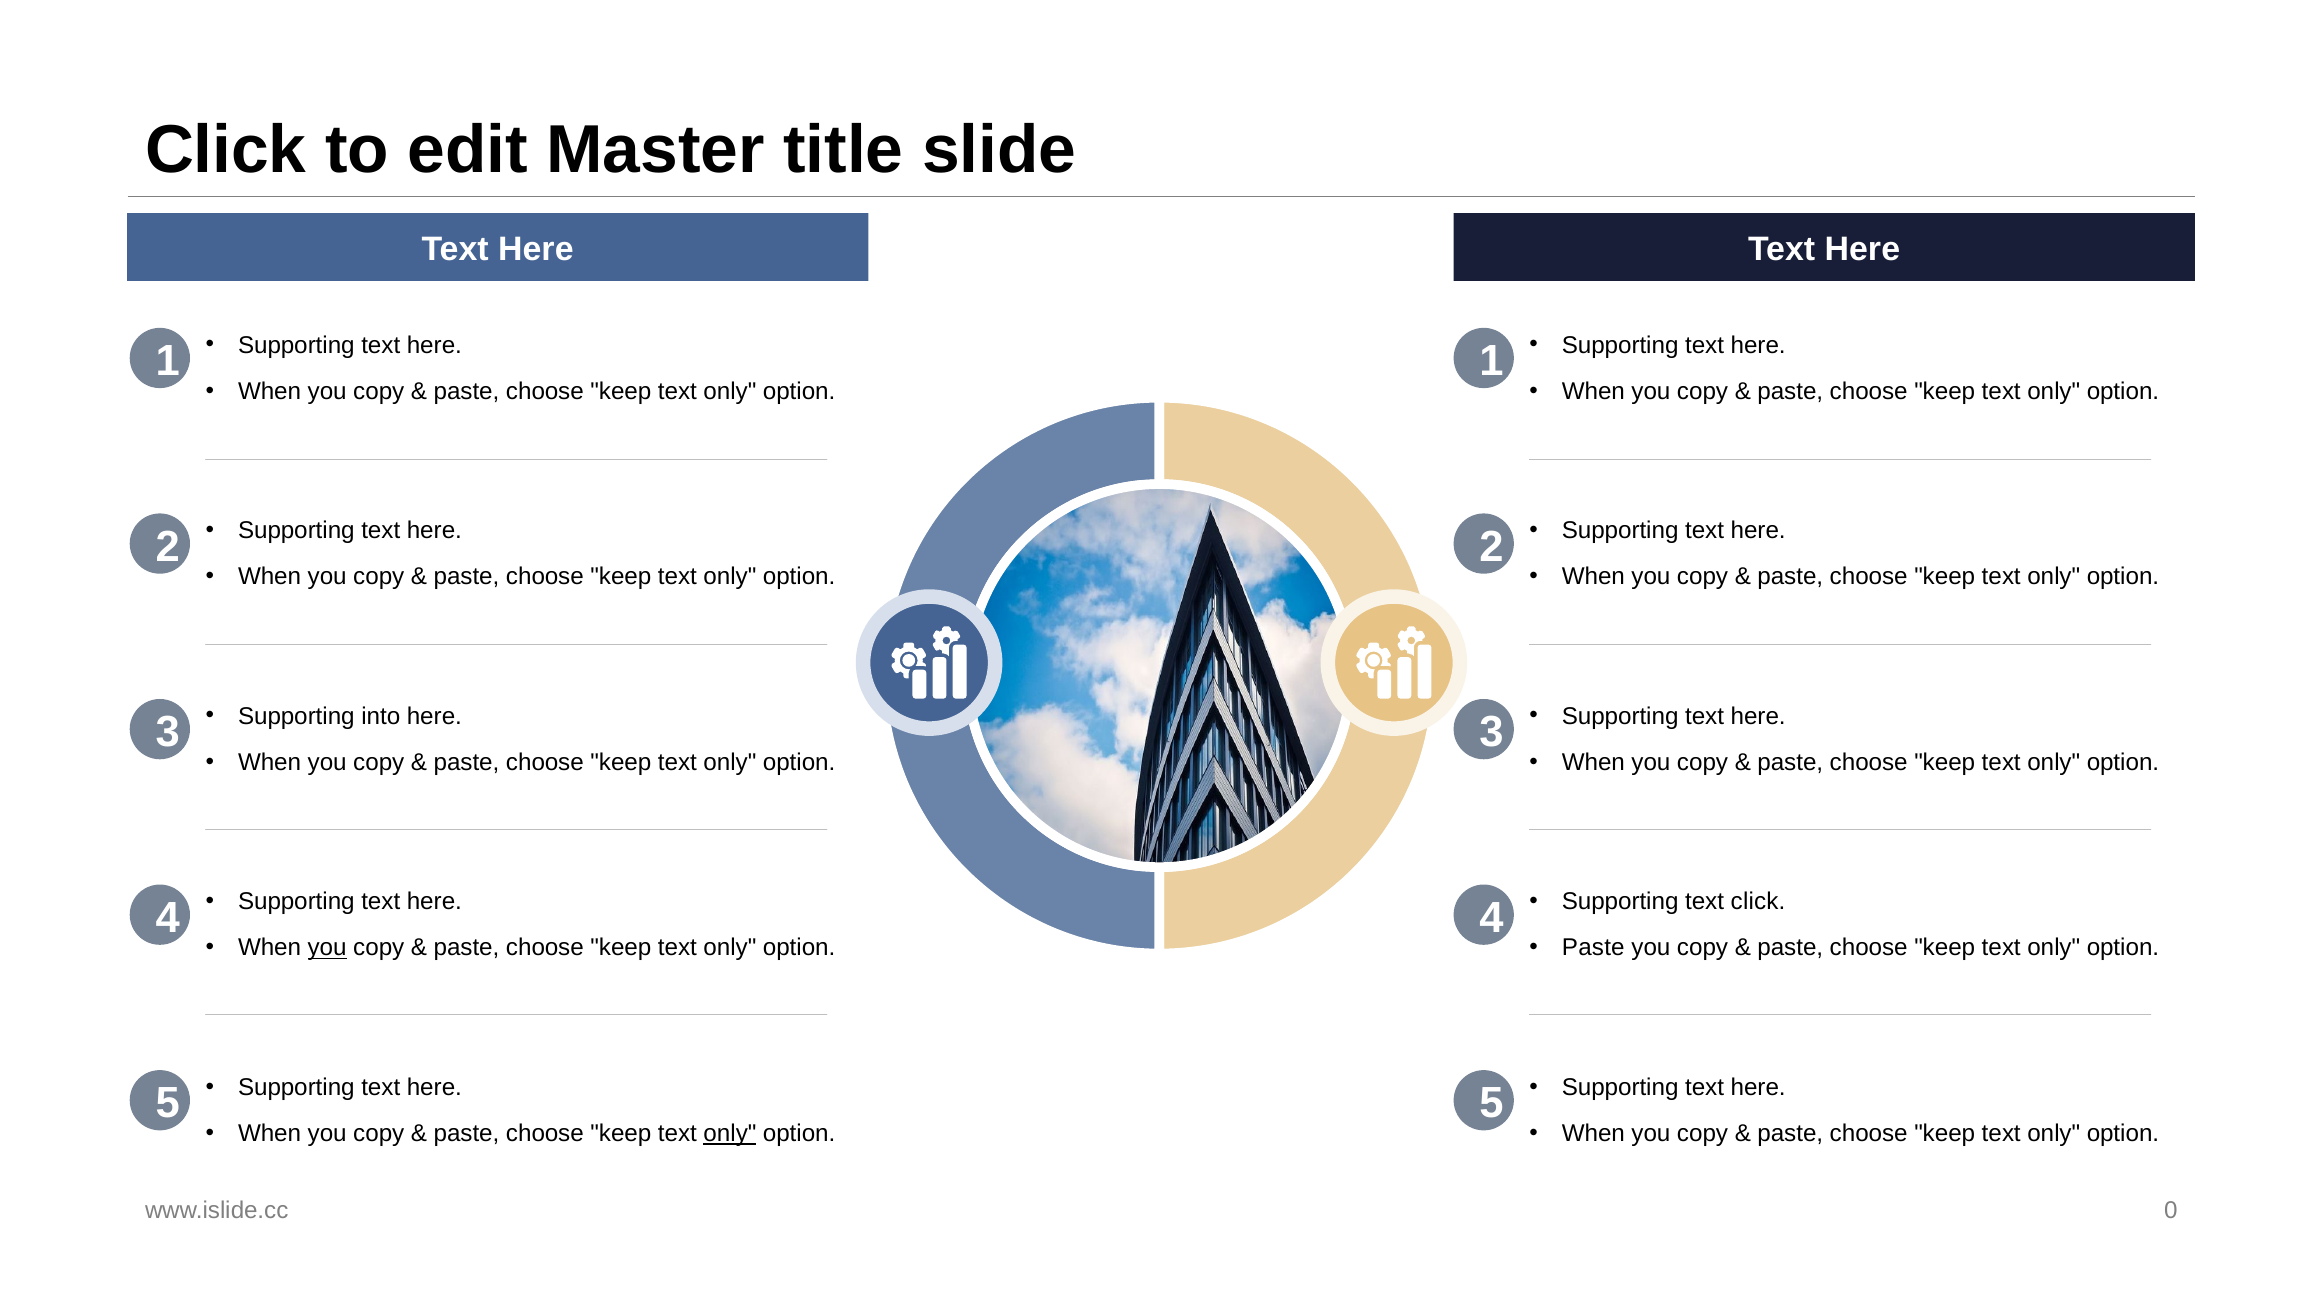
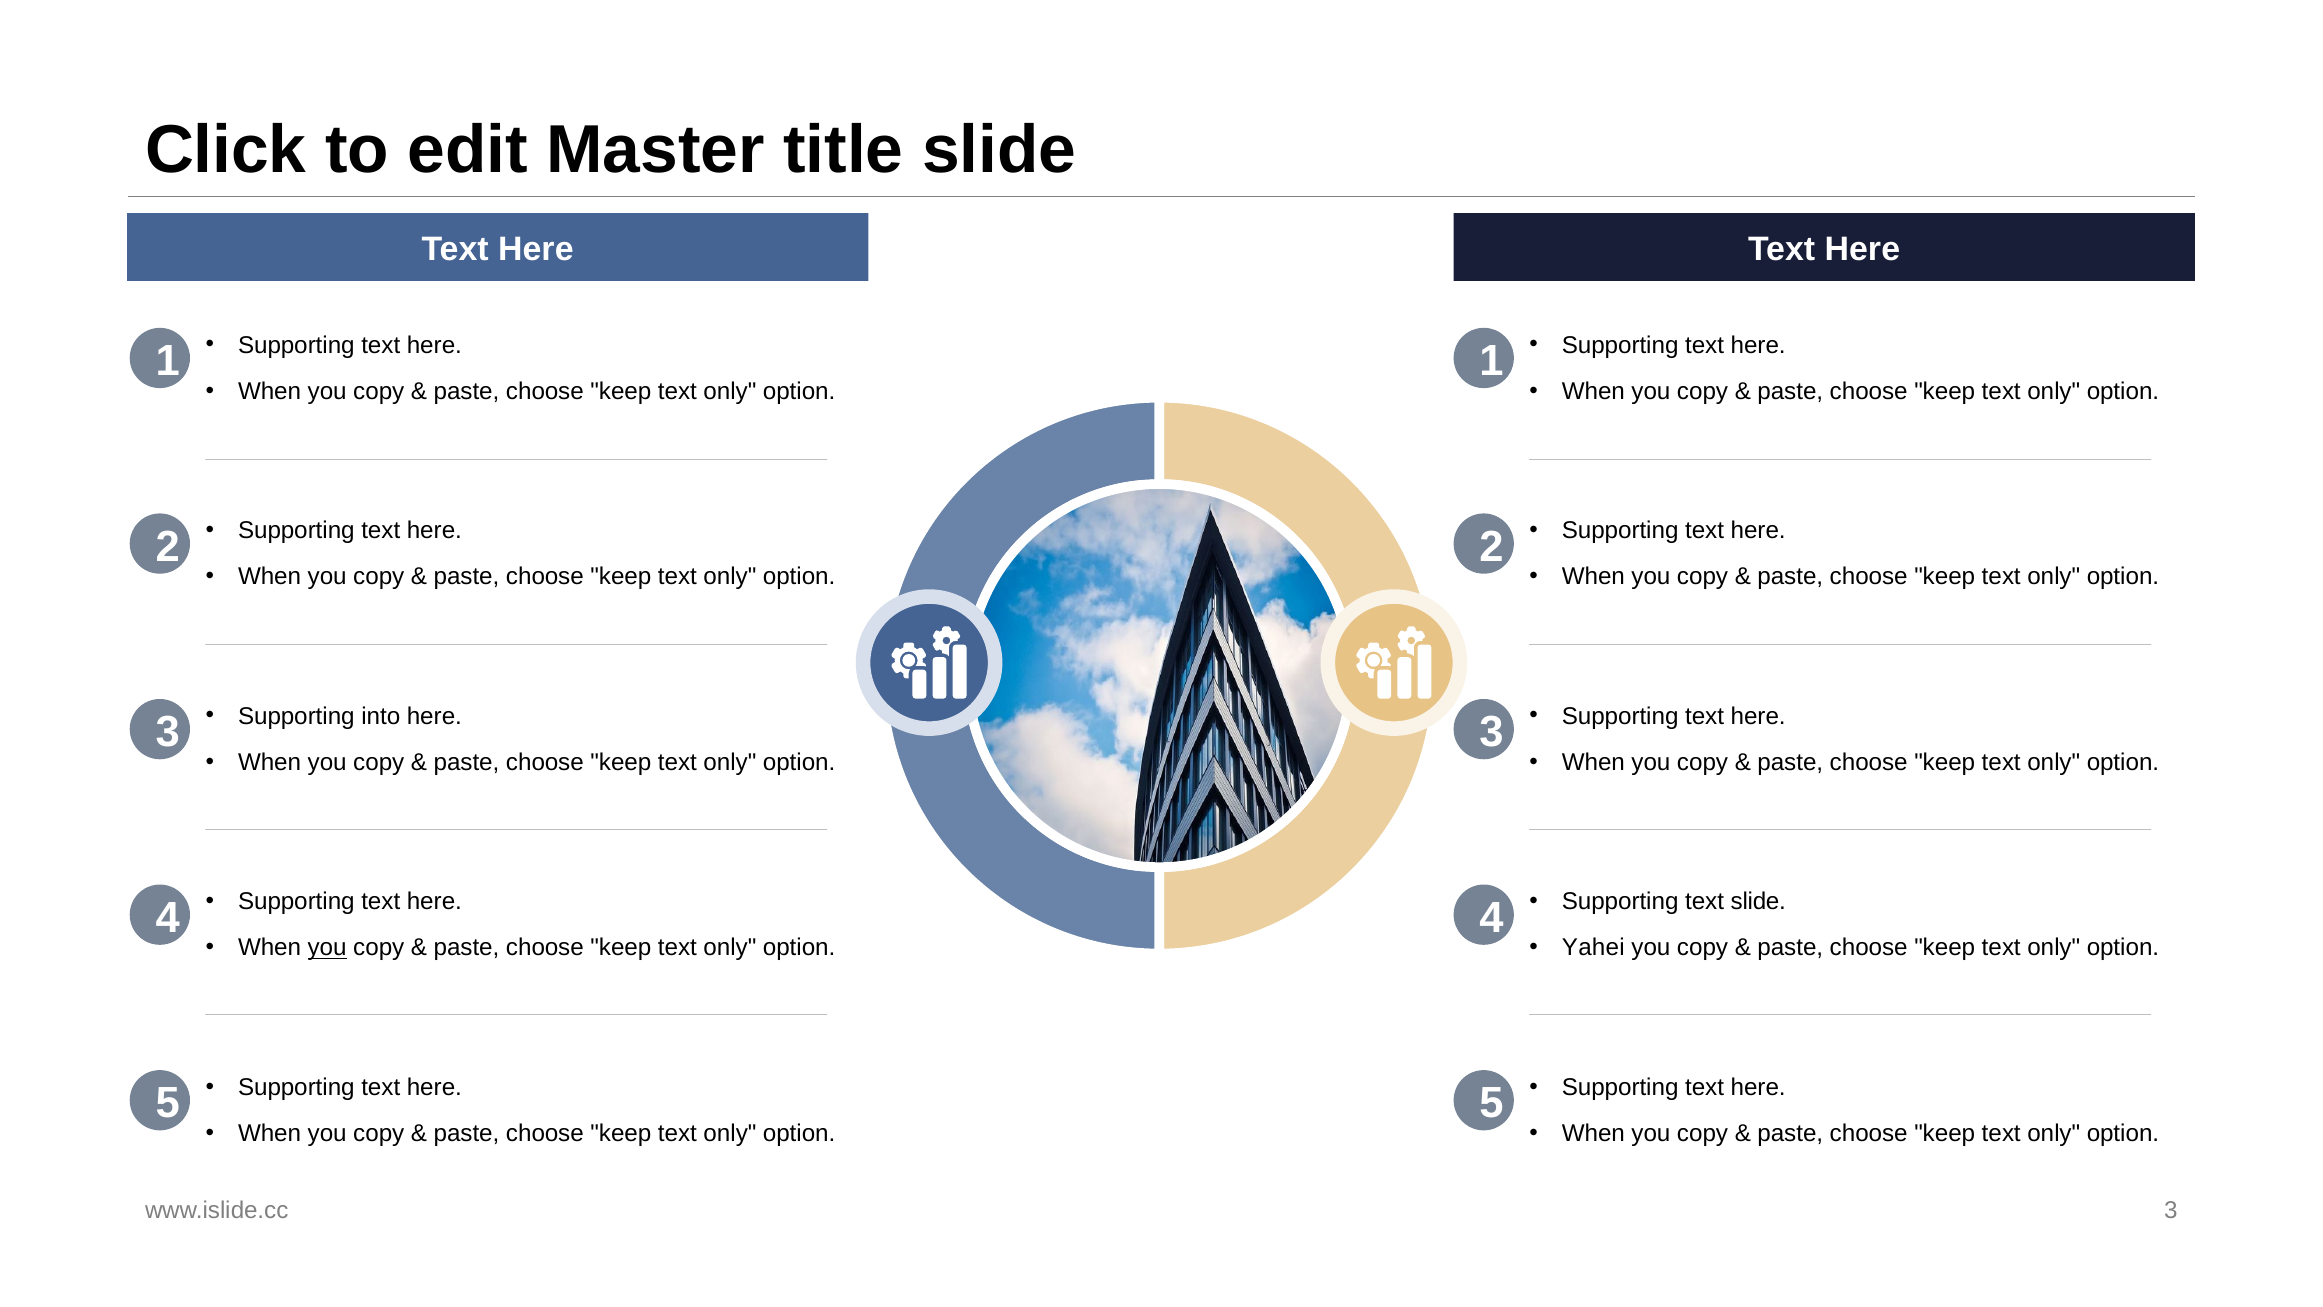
text click: click -> slide (1758, 902)
Paste: Paste -> Yahei (1593, 948)
only underline: present -> none (730, 1133)
www.islide.cc 0: 0 -> 3 (2171, 1210)
